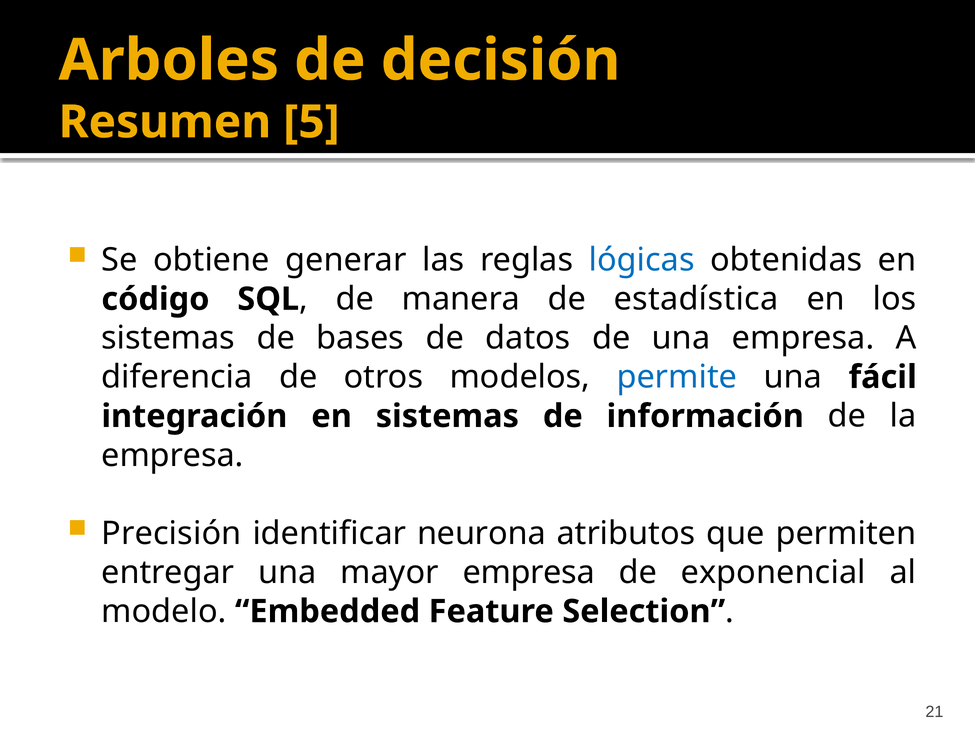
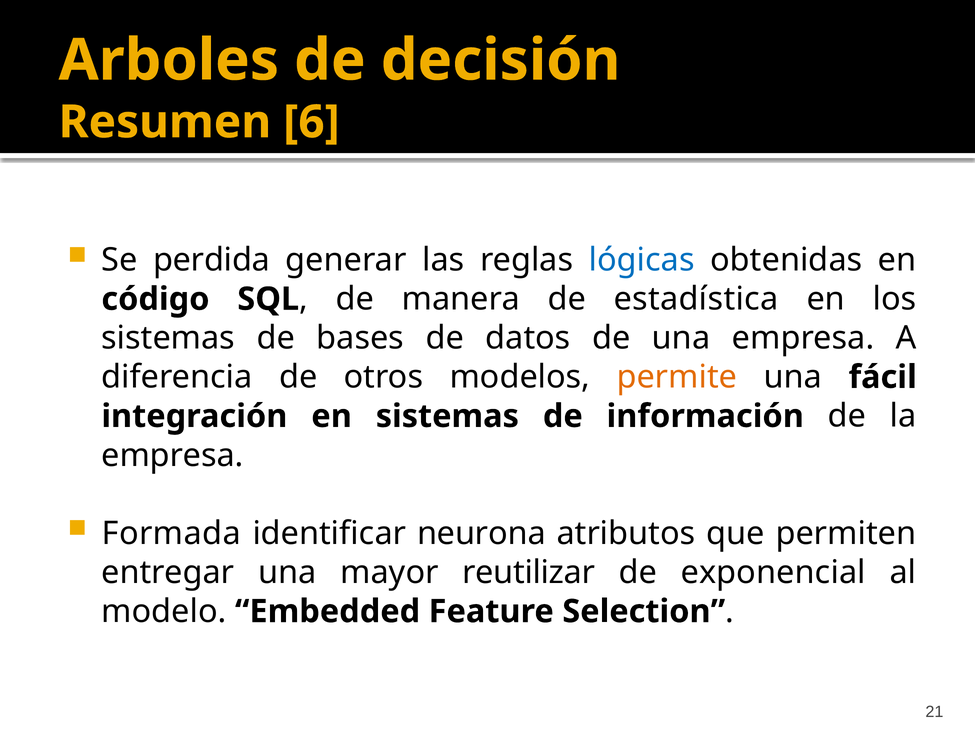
5: 5 -> 6 (311, 122)
obtiene: obtiene -> perdida (212, 260)
permite colour: blue -> orange (677, 377)
Precisión: Precisión -> Formada (171, 533)
mayor empresa: empresa -> reutilizar (529, 572)
